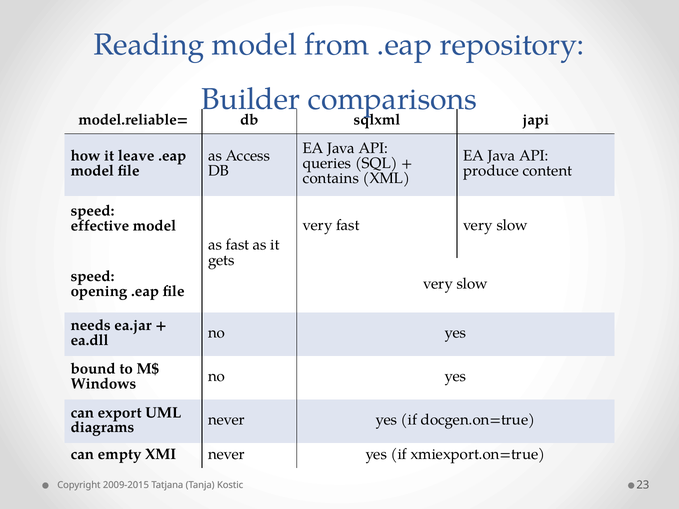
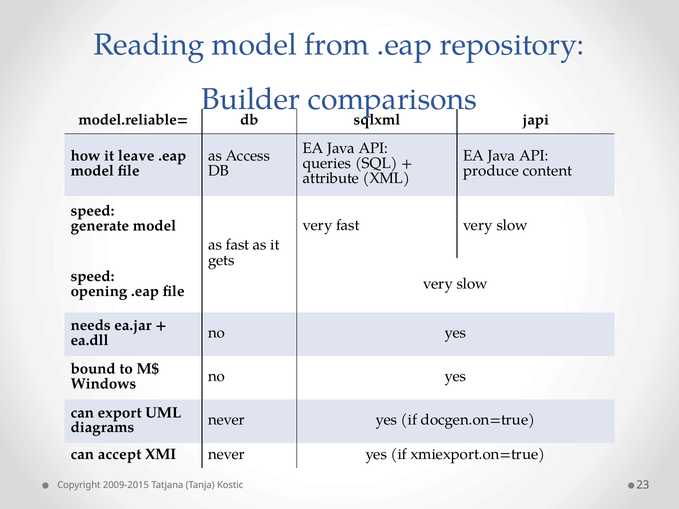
contains: contains -> attribute (331, 178)
effective: effective -> generate (100, 226)
empty: empty -> accept (120, 454)
